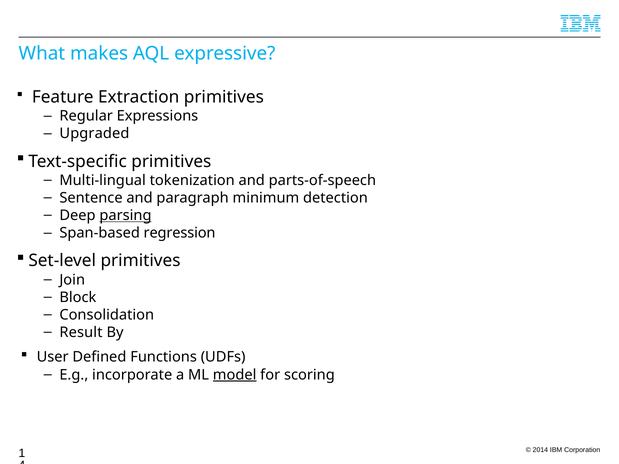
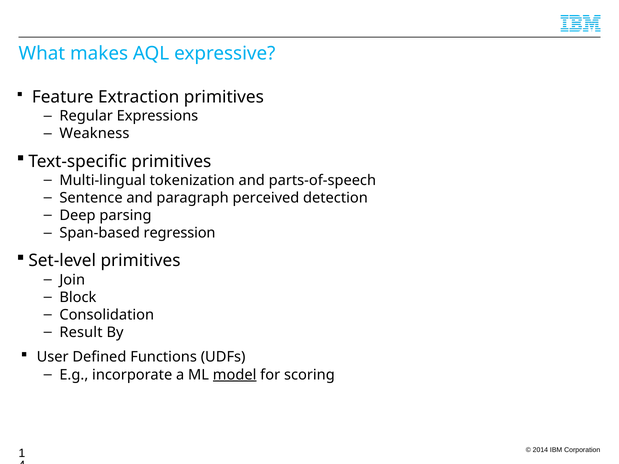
Upgraded: Upgraded -> Weakness (94, 134)
minimum: minimum -> perceived (266, 198)
parsing underline: present -> none (125, 216)
